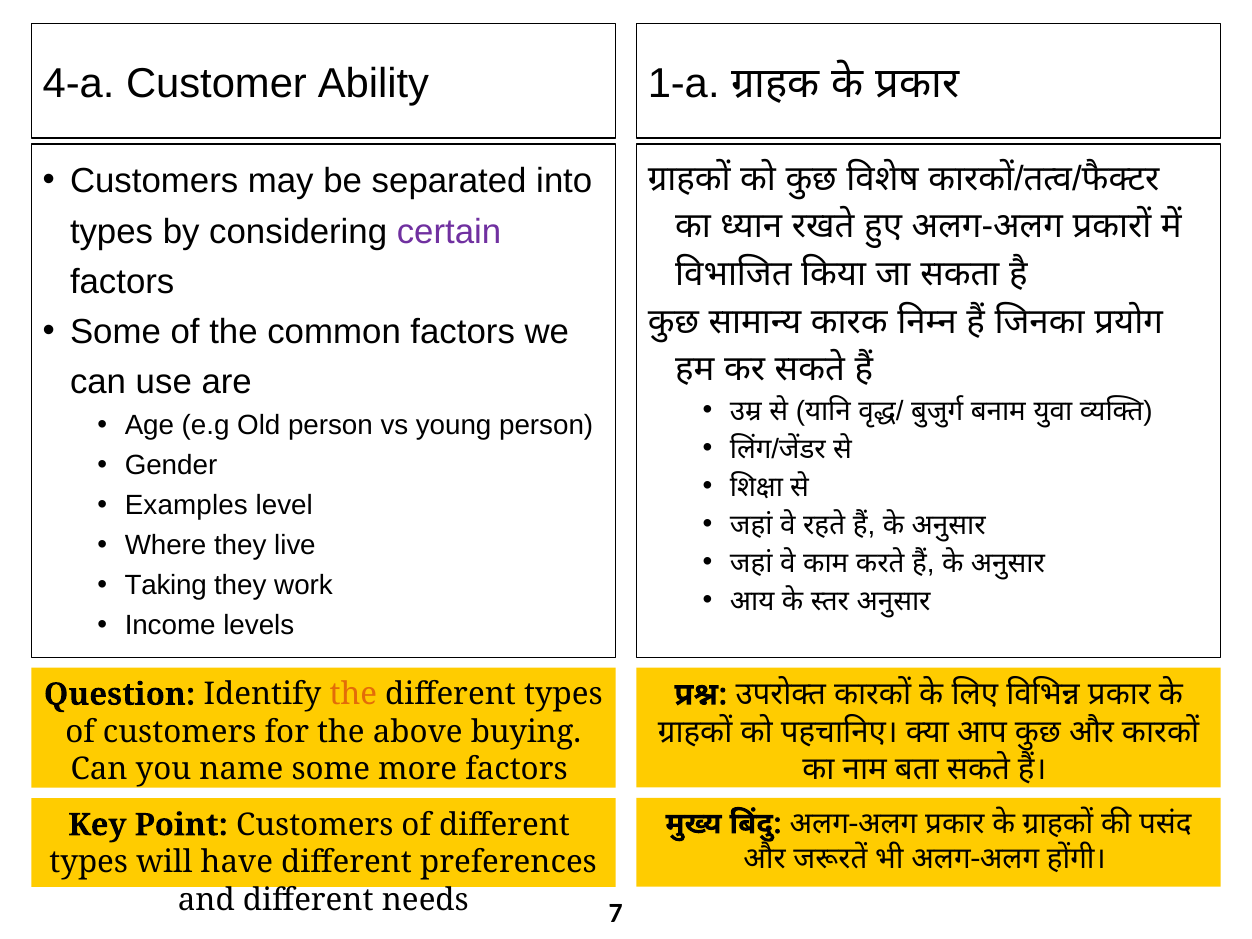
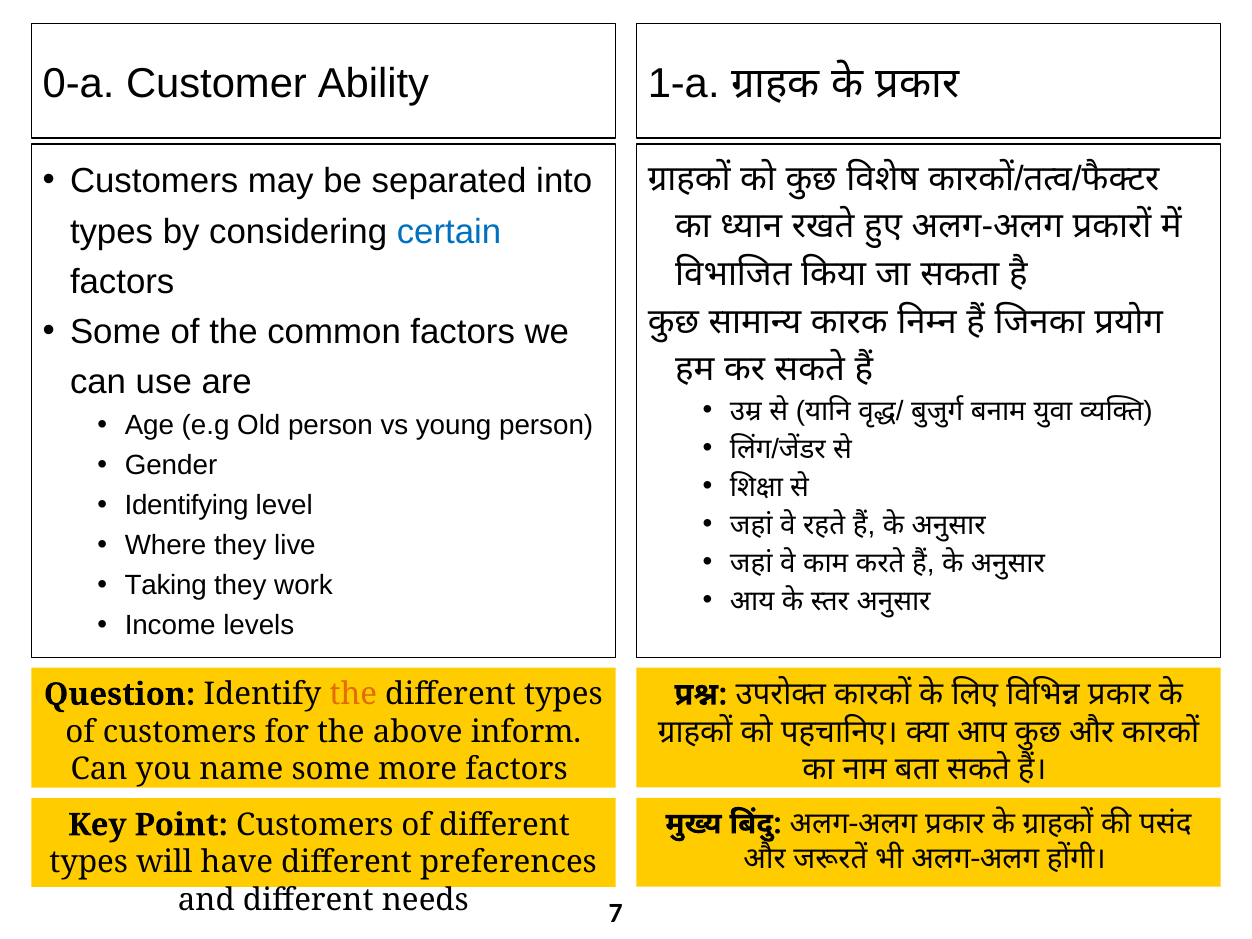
4-a: 4-a -> 0-a (79, 84)
certain colour: purple -> blue (449, 232)
Examples: Examples -> Identifying (187, 506)
buying: buying -> inform (526, 732)
